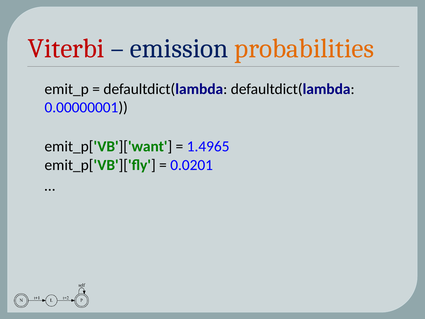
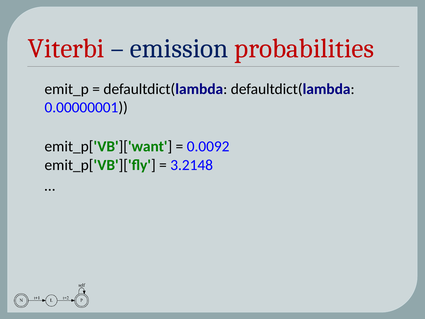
probabilities colour: orange -> red (304, 48)
1.4965: 1.4965 -> 0.0092 (208, 146)
0.0201: 0.0201 -> 3.2148 (192, 165)
